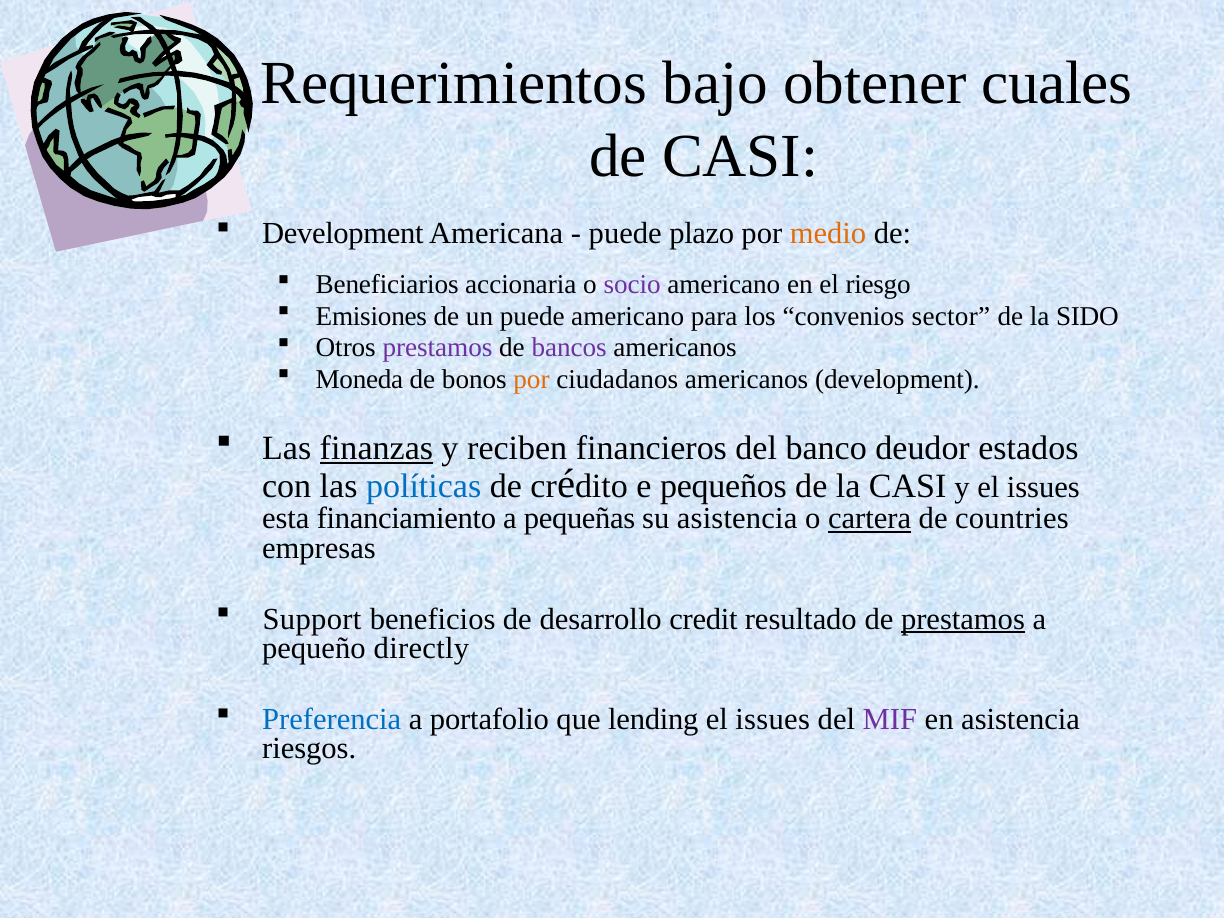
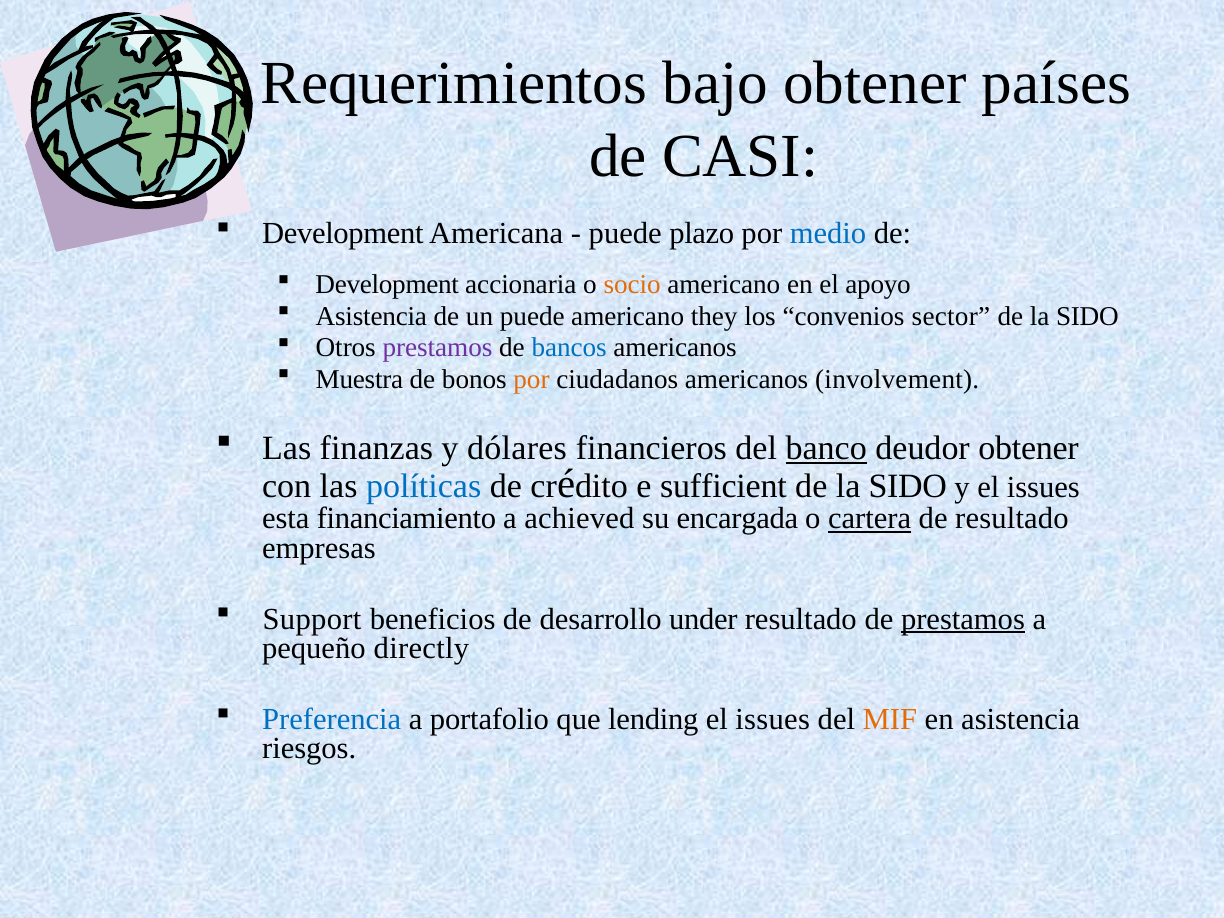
cuales: cuales -> países (1057, 83)
medio colour: orange -> blue (828, 234)
Beneficiarios: Beneficiarios -> Development (387, 285)
socio colour: purple -> orange (632, 285)
riesgo: riesgo -> apoyo (878, 285)
Emisiones: Emisiones -> Asistencia (371, 316)
para: para -> they (714, 316)
bancos colour: purple -> blue (569, 348)
Moneda: Moneda -> Muestra (359, 380)
americanos development: development -> involvement (897, 380)
finanzas underline: present -> none (376, 448)
reciben: reciben -> dólares (517, 448)
banco underline: none -> present (826, 448)
deudor estados: estados -> obtener (1029, 448)
pequeños: pequeños -> sufficient (723, 486)
CASI: CASI -> SIDO (908, 486)
pequeñas: pequeñas -> achieved (579, 519)
su asistencia: asistencia -> encargada (737, 519)
de countries: countries -> resultado (1012, 519)
credit: credit -> under (703, 619)
MIF colour: purple -> orange (890, 719)
